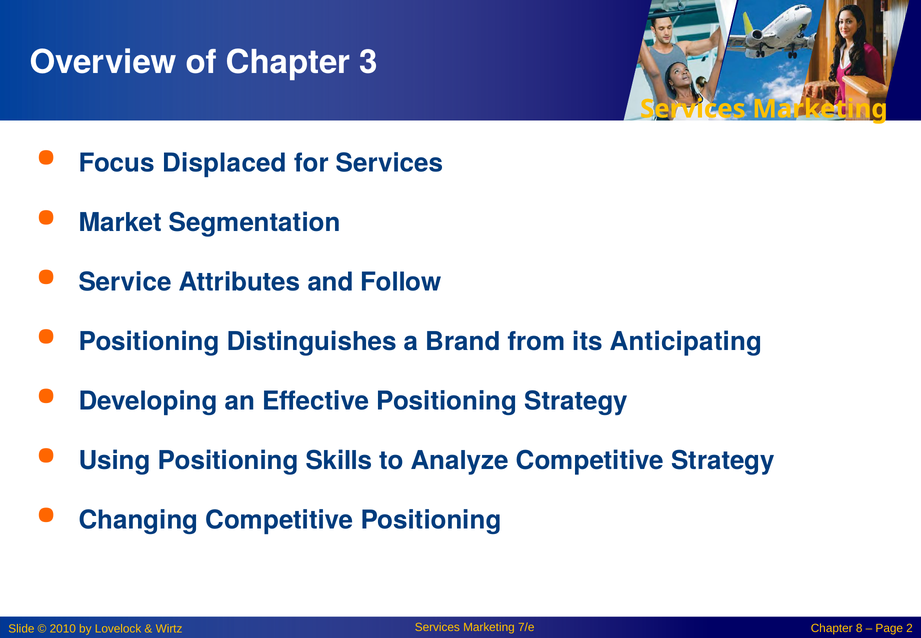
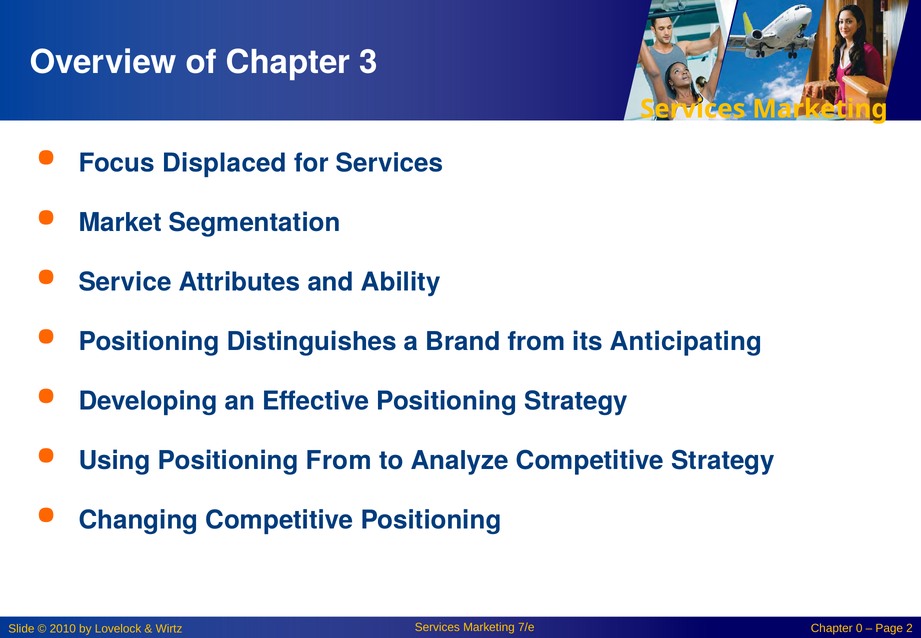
Follow: Follow -> Ability (401, 282)
Positioning Skills: Skills -> From (339, 461)
8: 8 -> 0 (859, 628)
